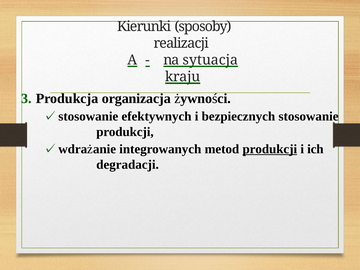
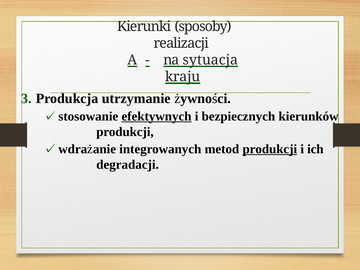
organizacja: organizacja -> utrzymanie (136, 99)
efektywnych underline: none -> present (156, 116)
bezpiecznych stosowanie: stosowanie -> kierunków (309, 116)
